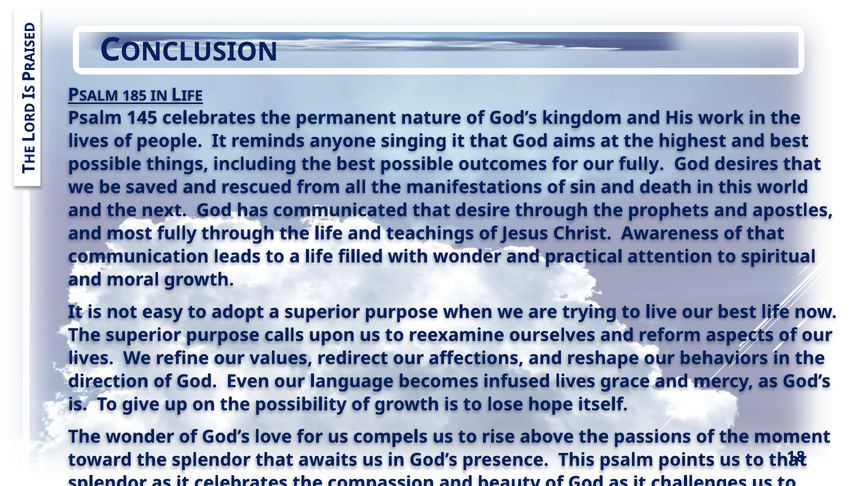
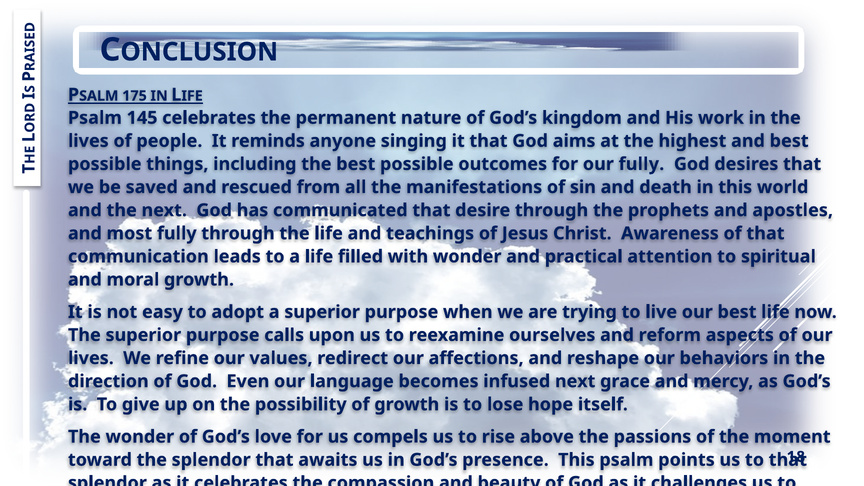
185: 185 -> 175 (135, 96)
infused lives: lives -> next (575, 381)
